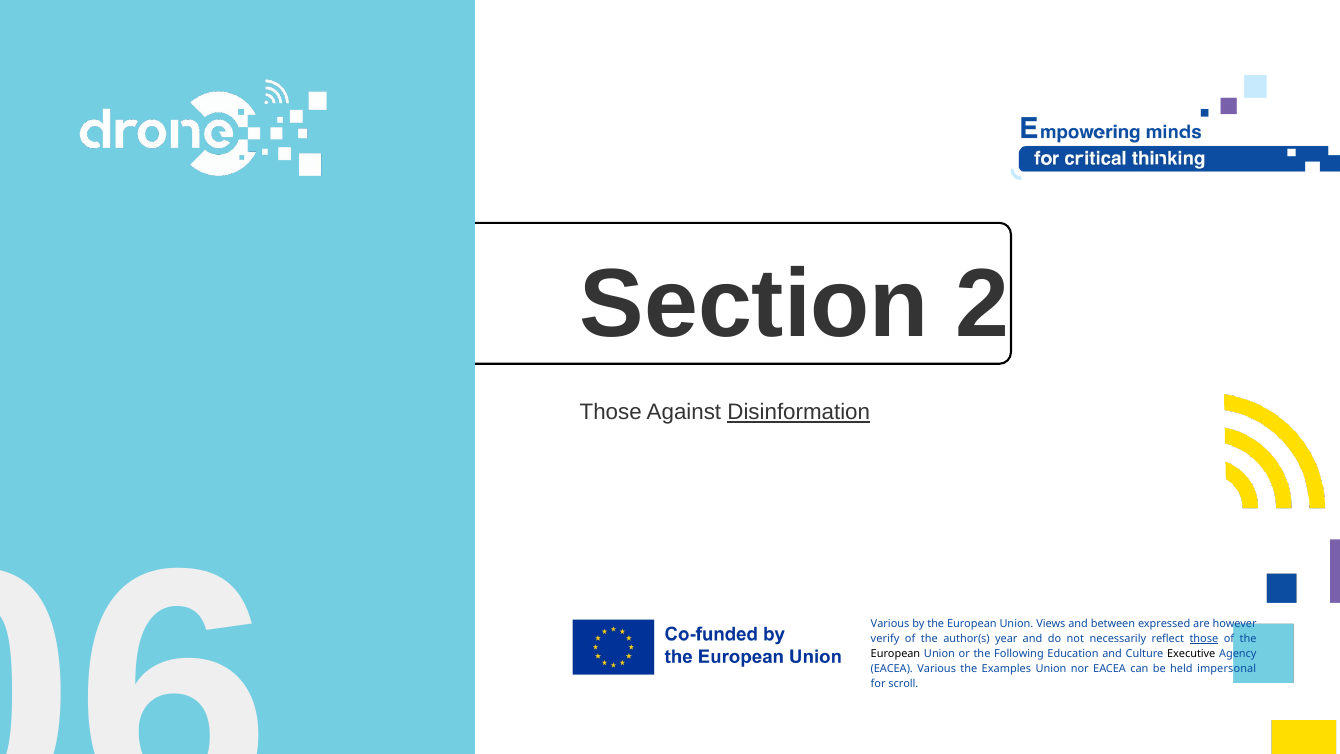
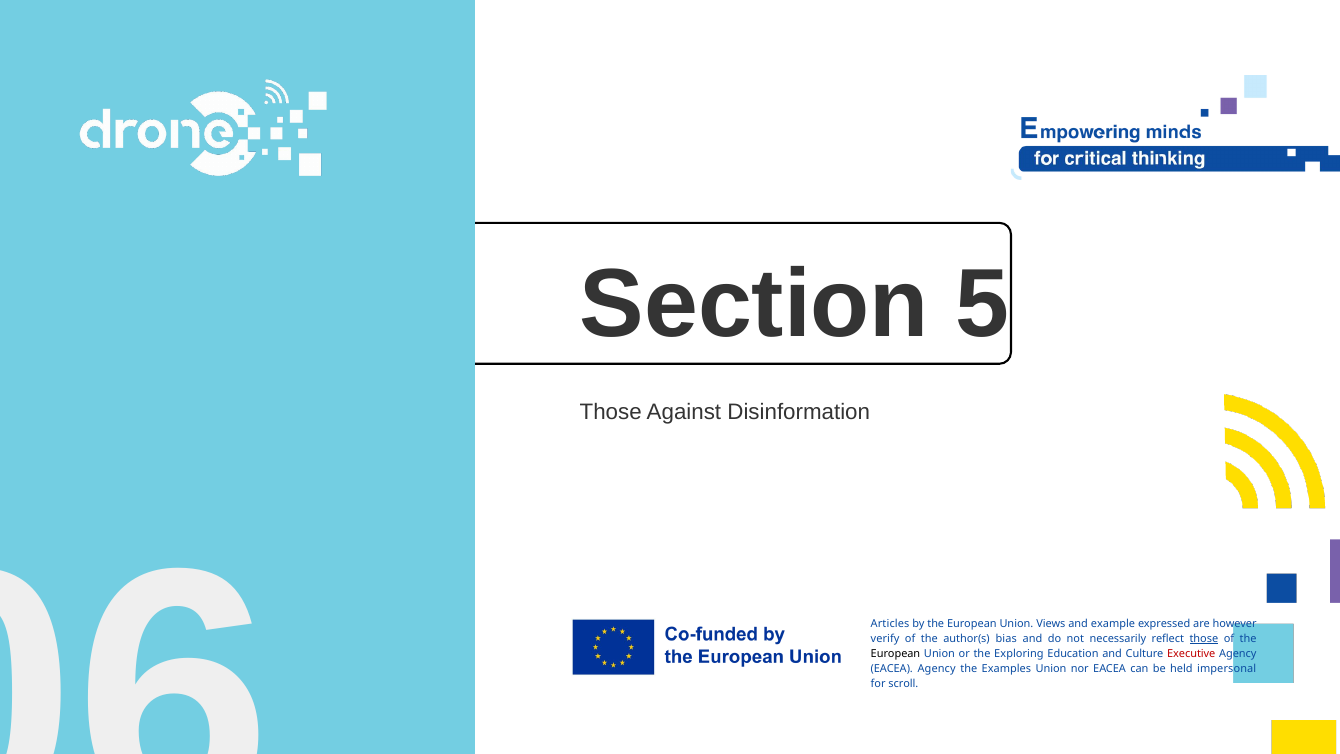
2: 2 -> 5 (983, 304)
Disinformation underline: present -> none (799, 412)
Various: Various -> Articles (890, 624)
between: between -> example (1113, 624)
year: year -> bias (1006, 639)
Following: Following -> Exploring (1019, 654)
Executive colour: black -> red (1191, 654)
EACEA Various: Various -> Agency (937, 669)
